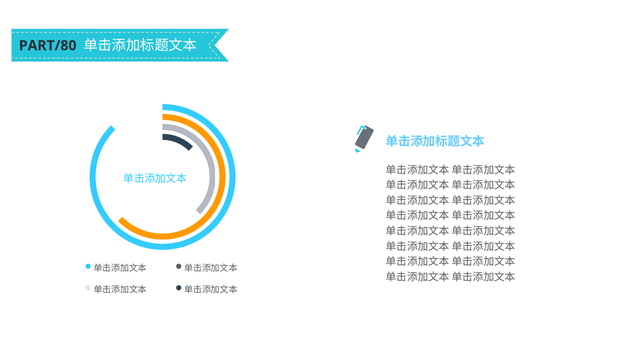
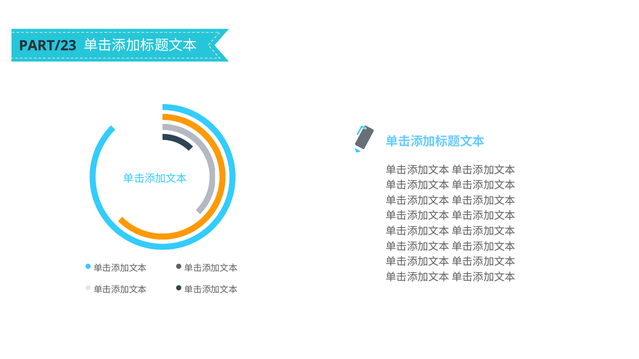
PART/80: PART/80 -> PART/23 (48, 46)
